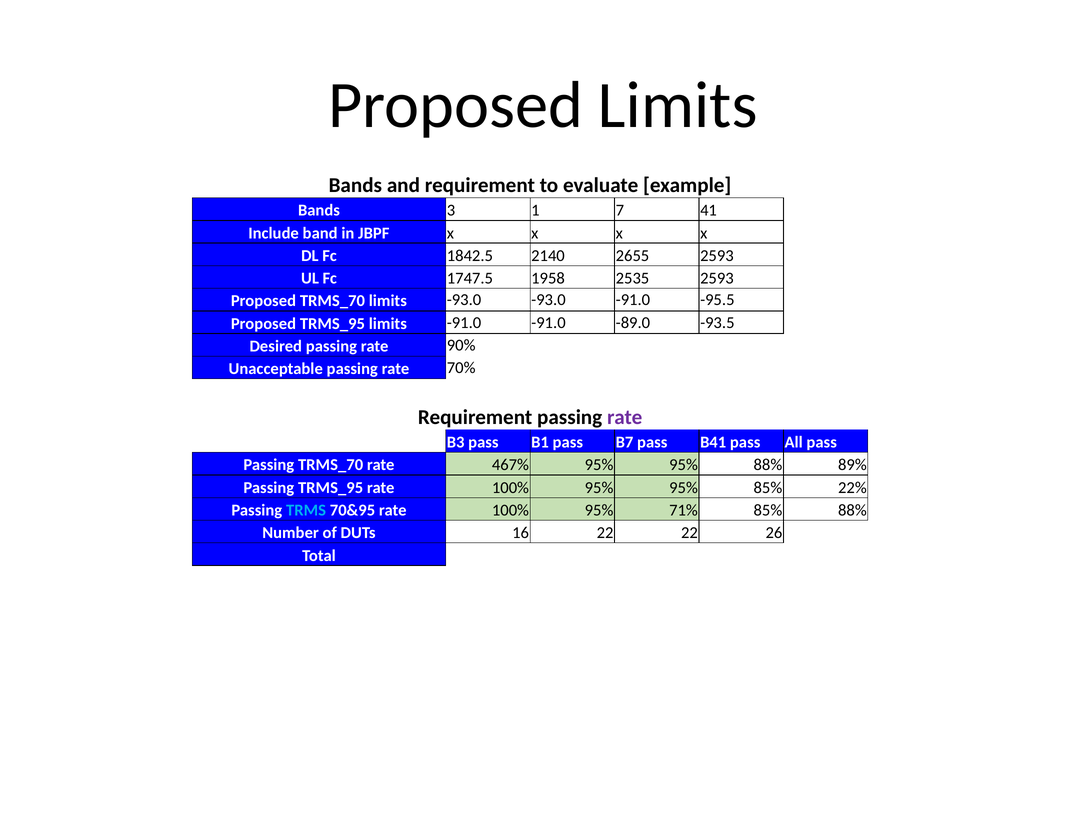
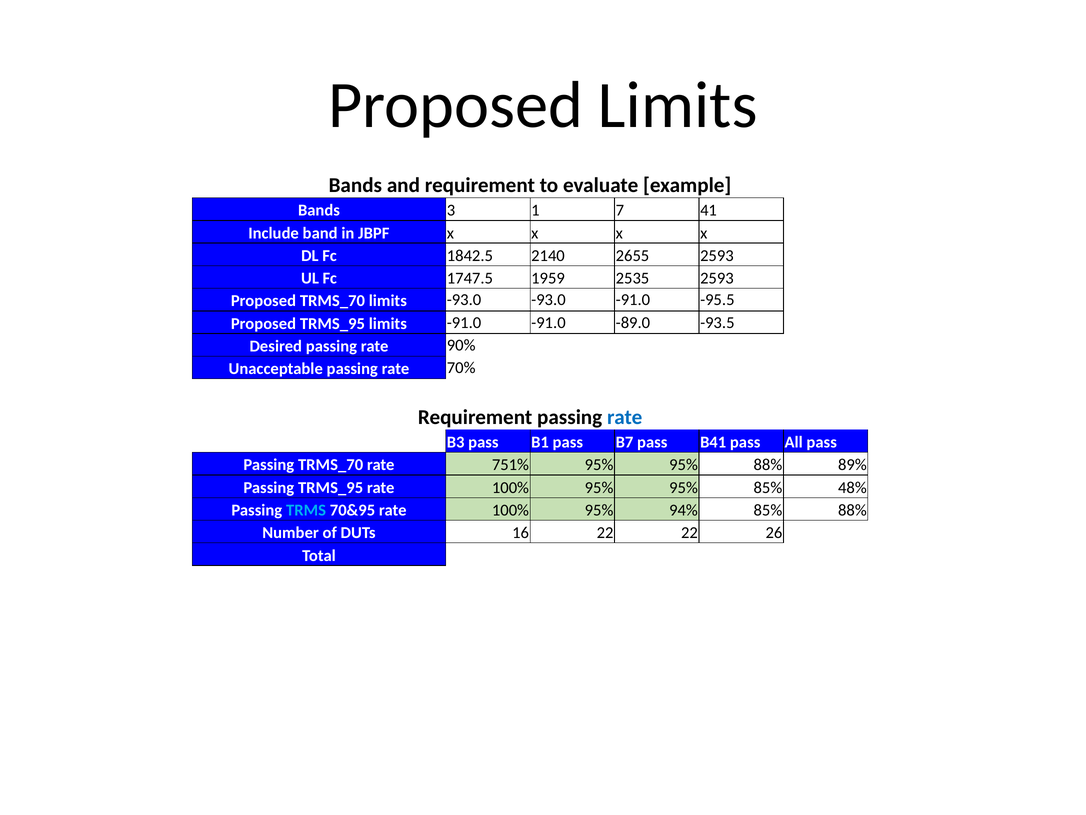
1958: 1958 -> 1959 (548, 278)
rate colour: purple -> blue (625, 417)
467%: 467% -> 751% (510, 465)
22%: 22% -> 48% (852, 487)
71%: 71% -> 94% (684, 510)
